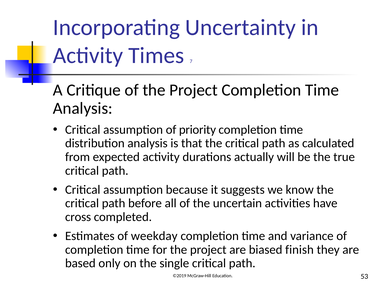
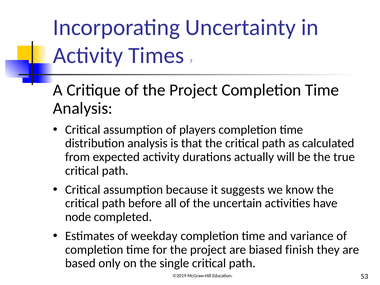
priority: priority -> players (197, 130)
cross: cross -> node (78, 217)
